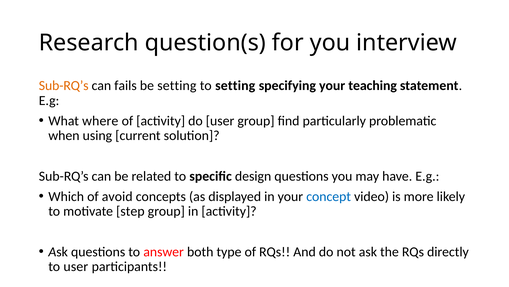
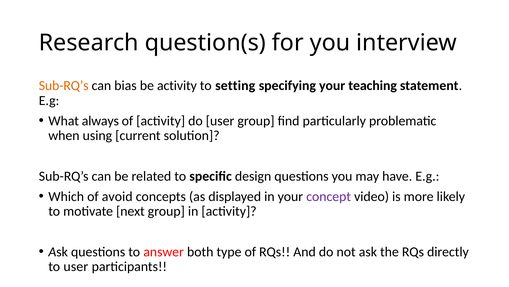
fails: fails -> bias (126, 85)
be setting: setting -> activity (177, 85)
where: where -> always (100, 121)
concept colour: blue -> purple (329, 196)
step: step -> next (130, 211)
